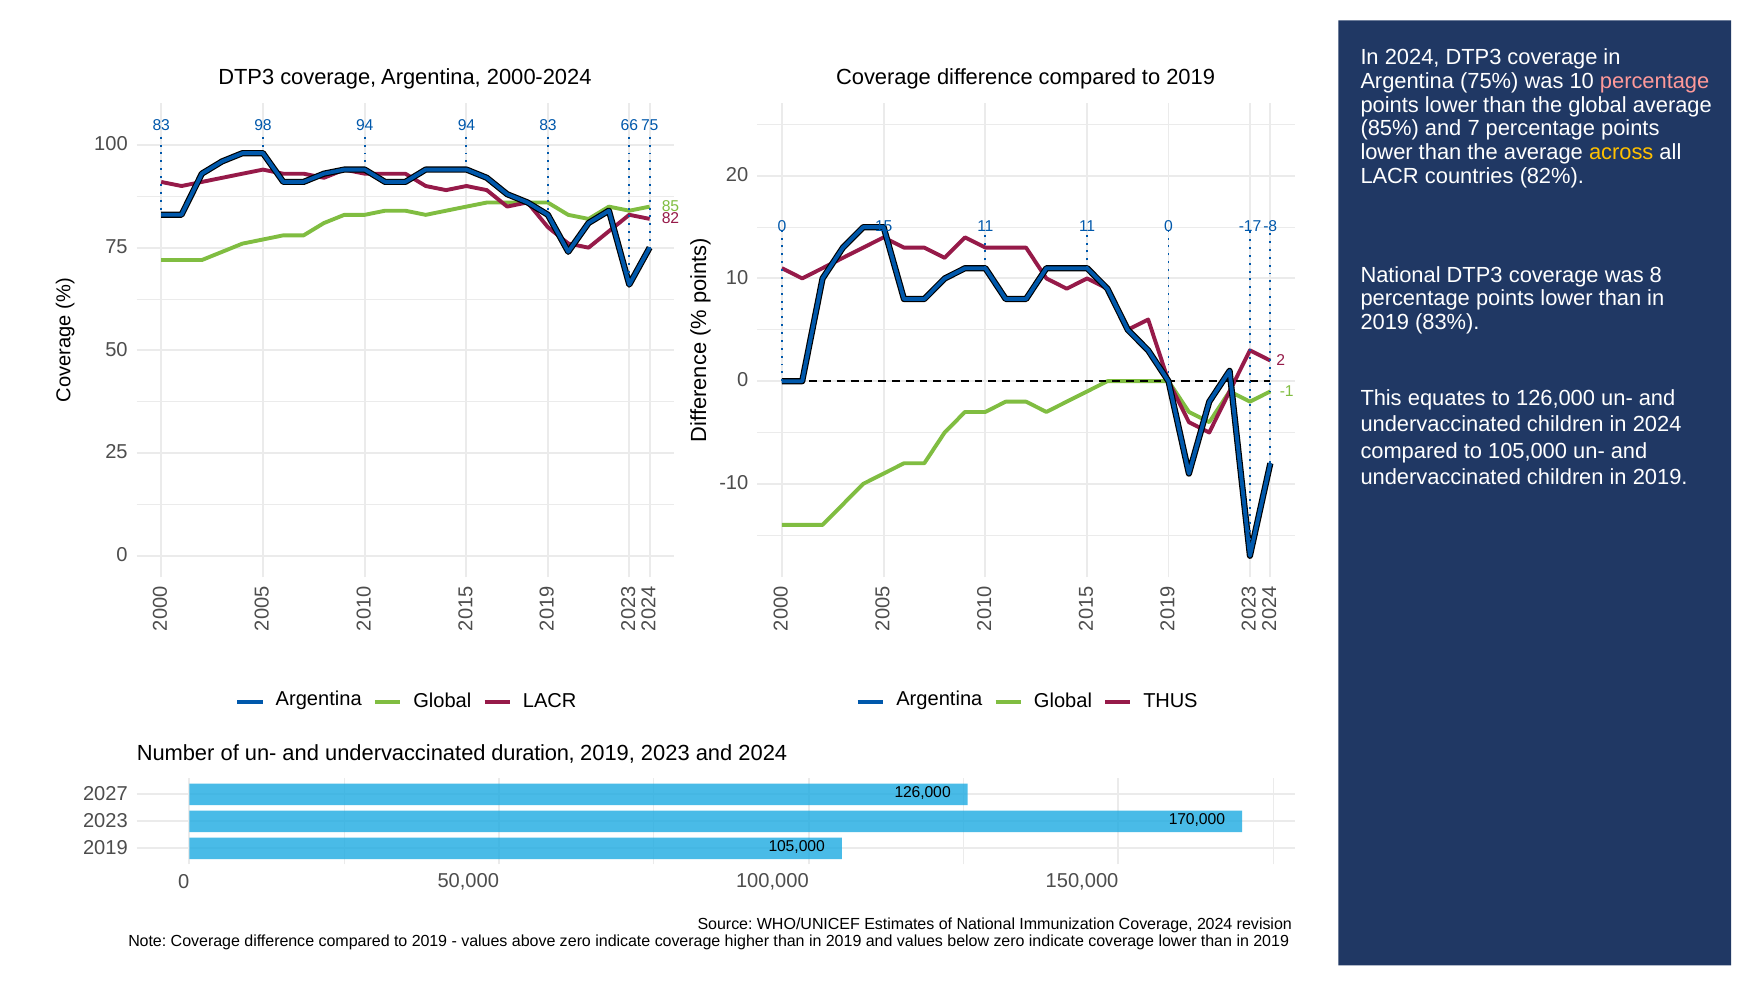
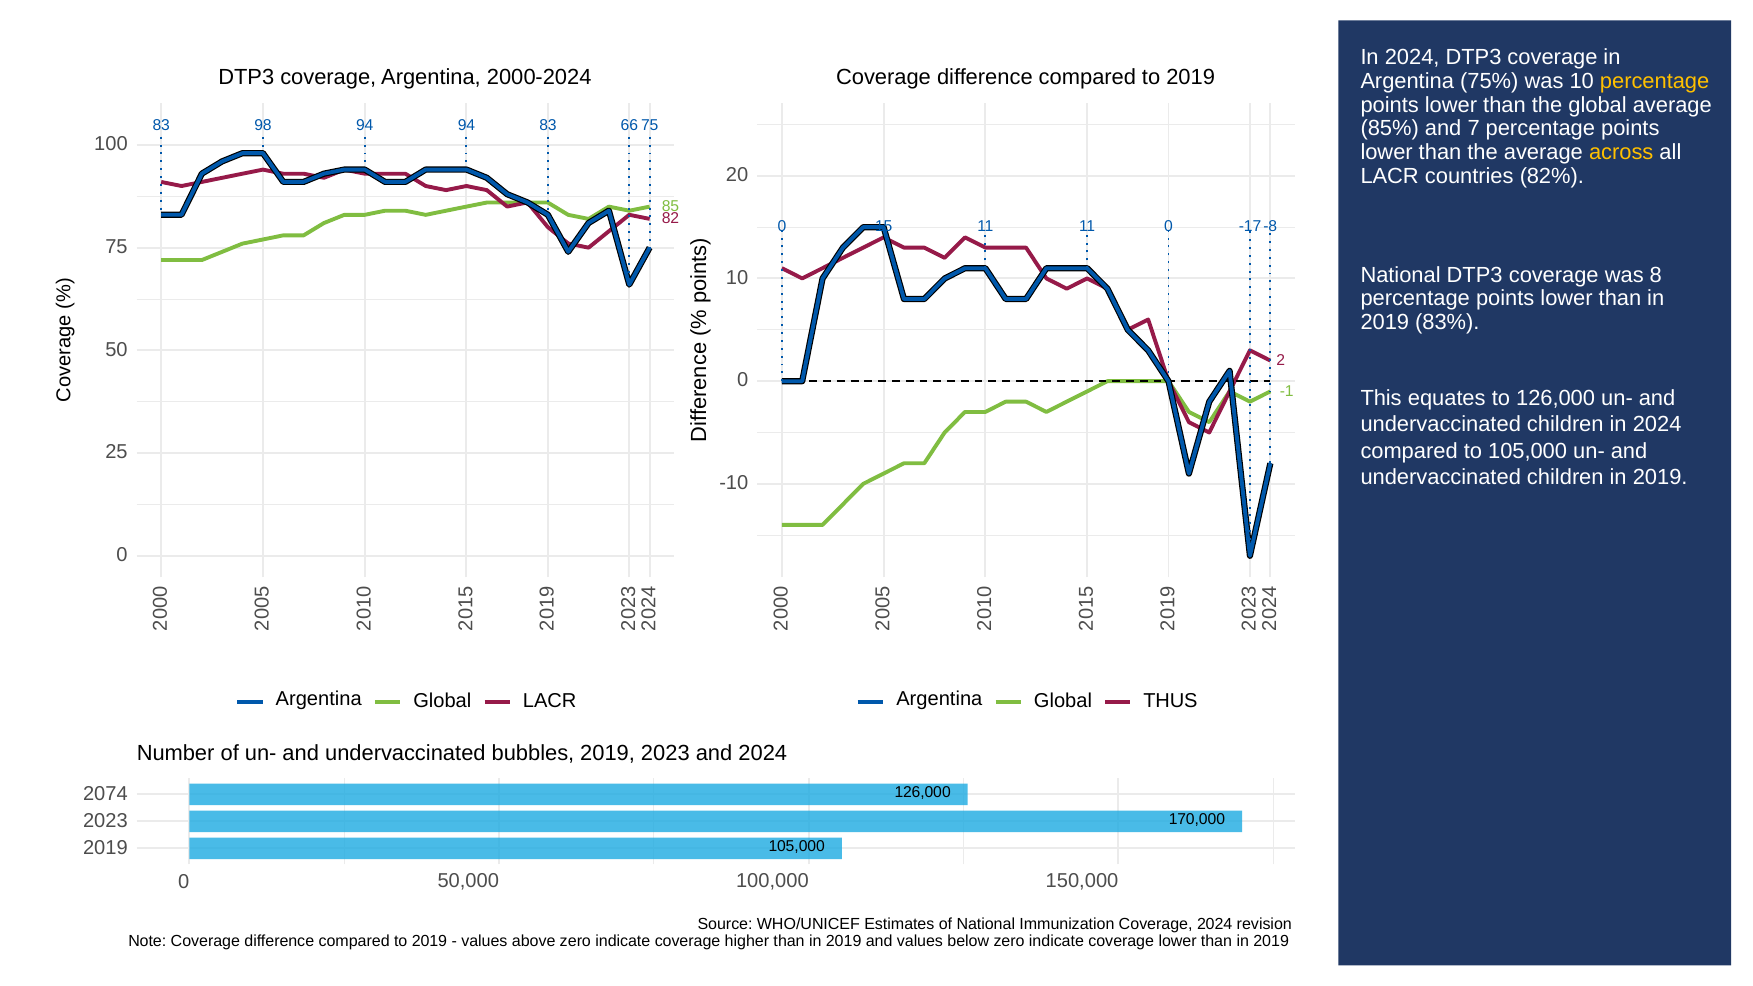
percentage colour: pink -> yellow (1655, 81)
duration: duration -> bubbles (533, 753)
2027: 2027 -> 2074 (105, 794)
